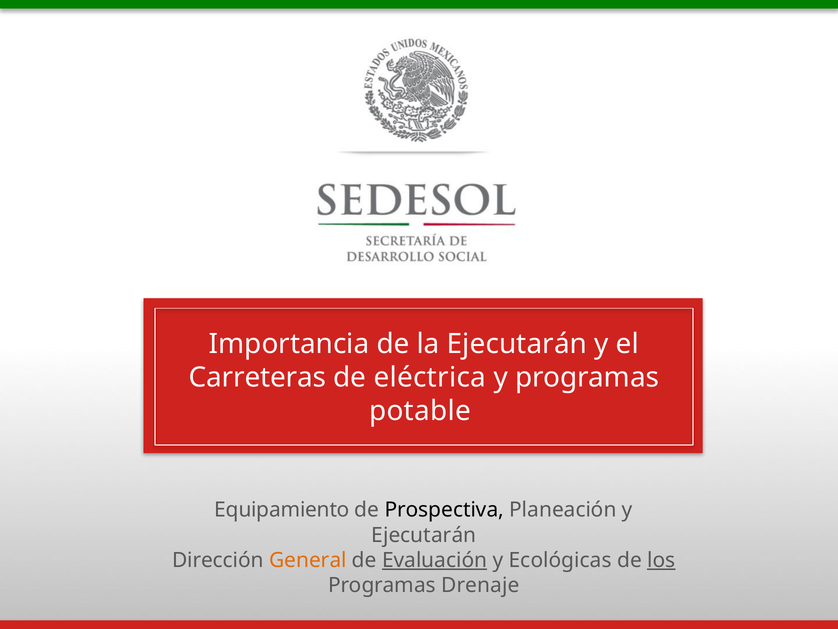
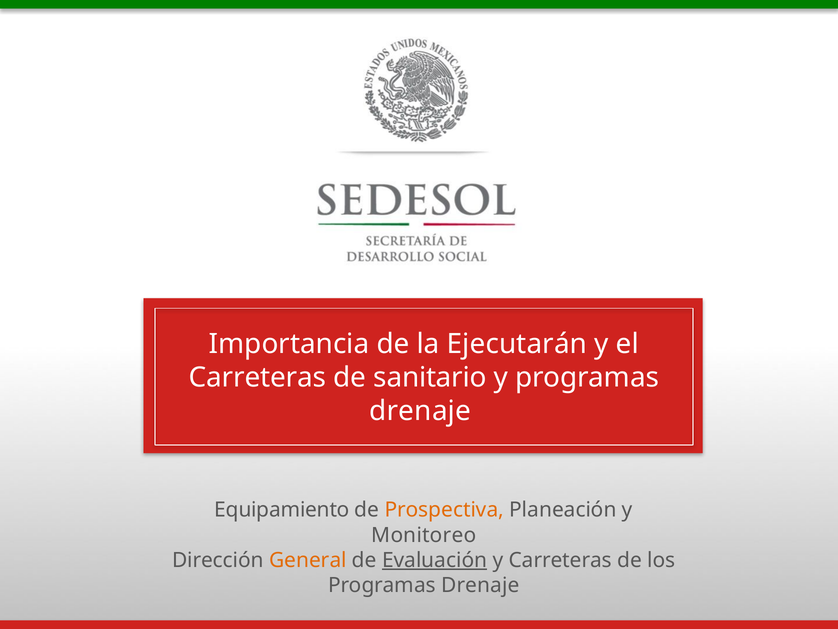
eléctrica: eléctrica -> sanitario (430, 377)
potable: potable -> drenaje (420, 411)
Prospectiva colour: black -> orange (444, 510)
Ejecutarán: Ejecutarán -> Monitoreo (424, 535)
y Ecológicas: Ecológicas -> Carreteras (560, 560)
los underline: present -> none (661, 560)
